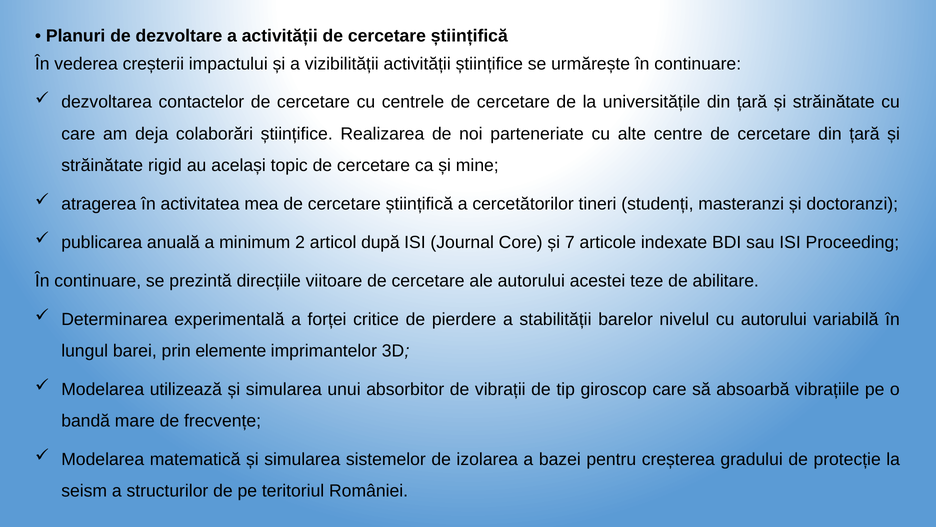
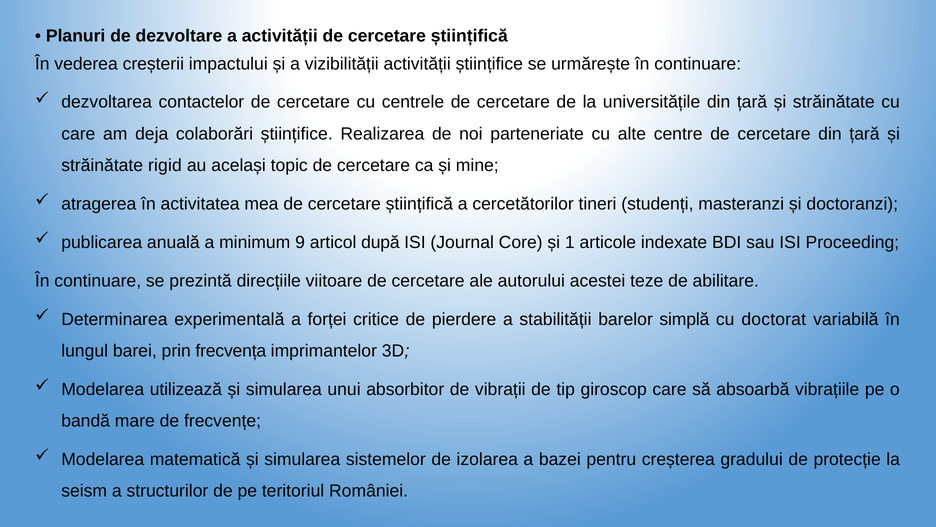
2: 2 -> 9 (300, 242)
7: 7 -> 1 (570, 242)
nivelul: nivelul -> simplă (684, 319)
cu autorului: autorului -> doctorat (774, 319)
elemente: elemente -> frecvența (231, 351)
